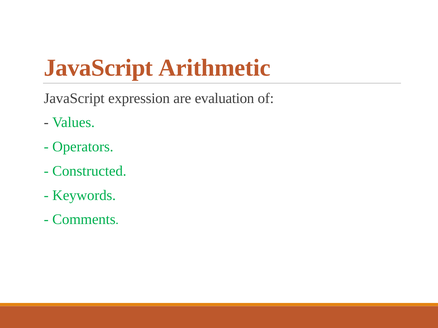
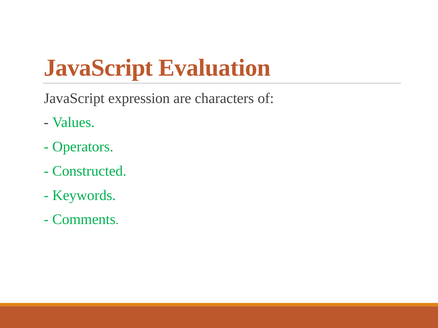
Arithmetic: Arithmetic -> Evaluation (215, 68)
evaluation: evaluation -> characters (224, 98)
